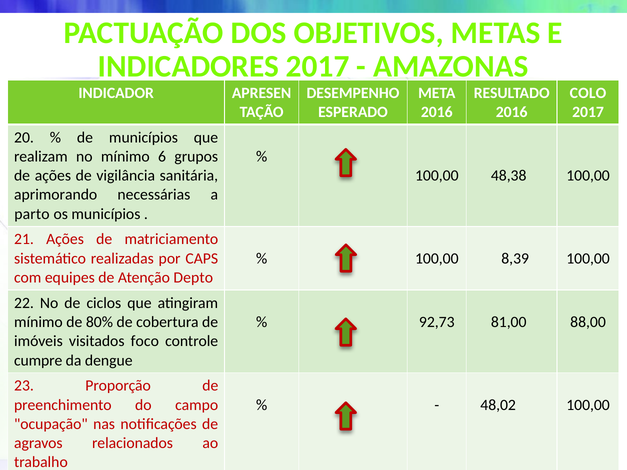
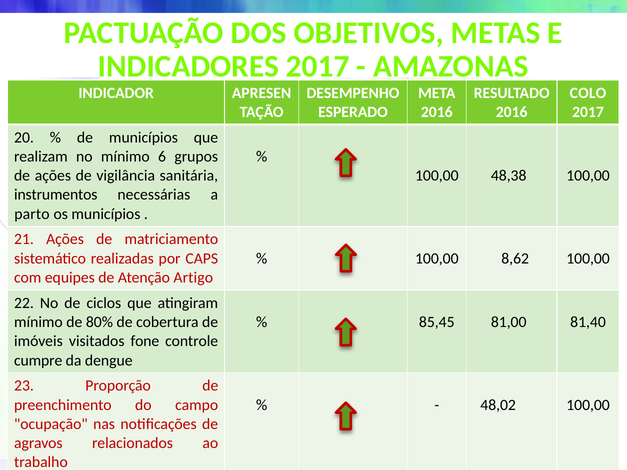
aprimorando: aprimorando -> instrumentos (56, 195)
8,39: 8,39 -> 8,62 (515, 259)
Depto: Depto -> Artigo (193, 278)
92,73: 92,73 -> 85,45 (437, 322)
88,00: 88,00 -> 81,40 (588, 322)
foco: foco -> fone (145, 341)
